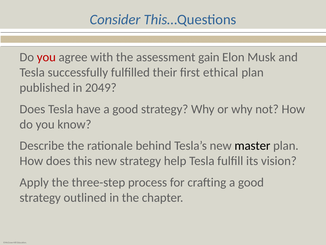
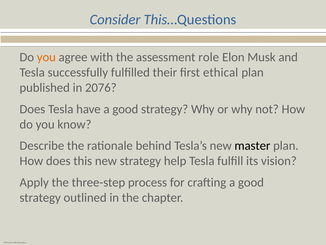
you colour: red -> orange (46, 57)
gain: gain -> role (209, 57)
2049: 2049 -> 2076 (101, 87)
